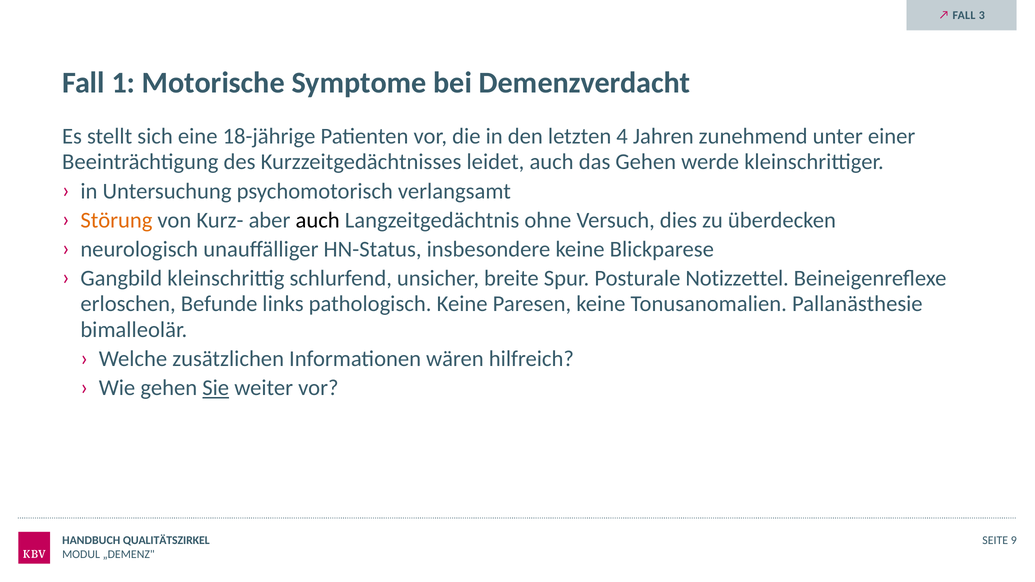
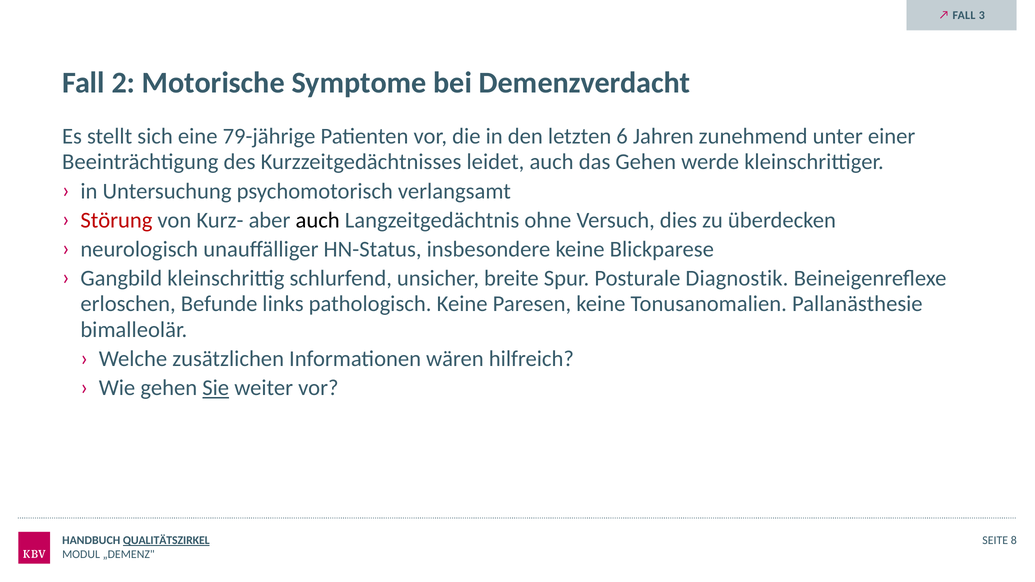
1: 1 -> 2 (123, 83)
18-jährige: 18-jährige -> 79-jährige (269, 136)
4: 4 -> 6 (622, 136)
Störung colour: orange -> red (116, 220)
Notizzettel: Notizzettel -> Diagnostik (737, 278)
QUALITÄTSZIRKEL underline: none -> present (166, 541)
9: 9 -> 8 (1014, 541)
